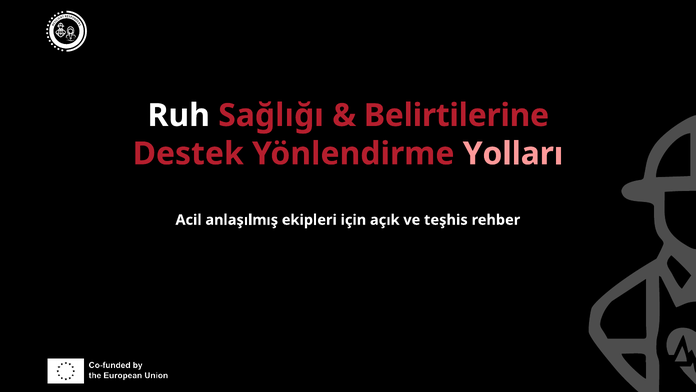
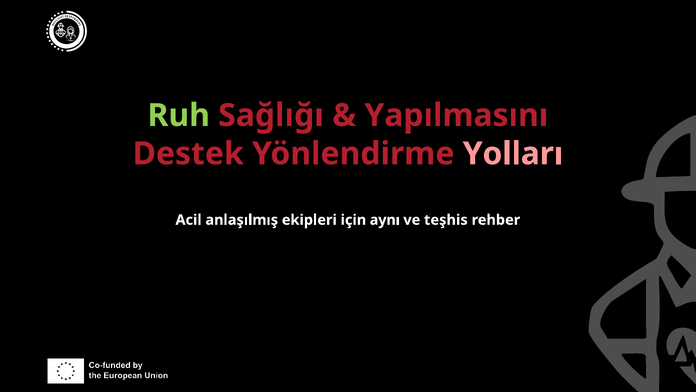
Ruh colour: white -> light green (179, 115)
Belirtilerine: Belirtilerine -> Yapılmasını (456, 115)
açık: açık -> aynı (385, 220)
